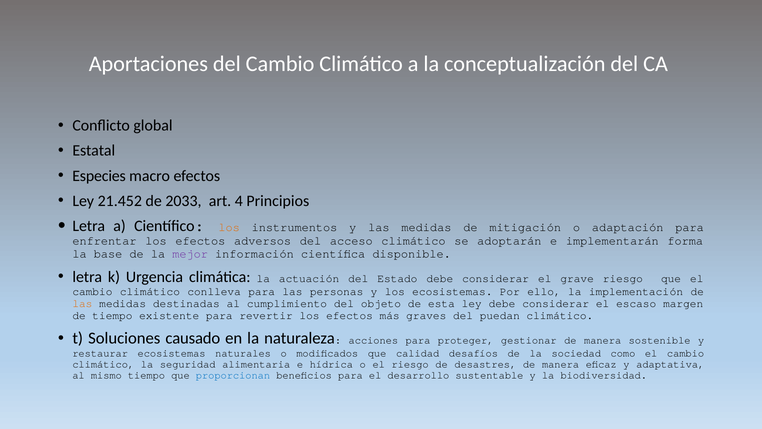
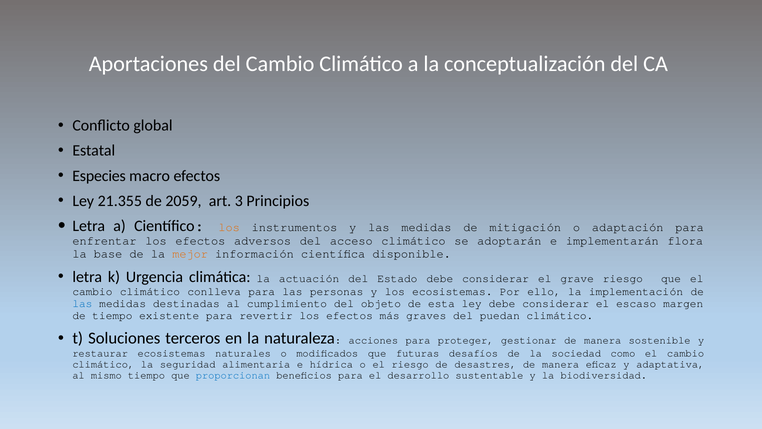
21.452: 21.452 -> 21.355 (120, 201)
2033: 2033 -> 2059 (183, 201)
4: 4 -> 3 (239, 201)
forma: forma -> flora (685, 241)
mejor colour: purple -> orange (190, 254)
las colour: orange -> blue (82, 303)
causado: causado -> terceros (193, 338)
calidad: calidad -> futuras (418, 353)
